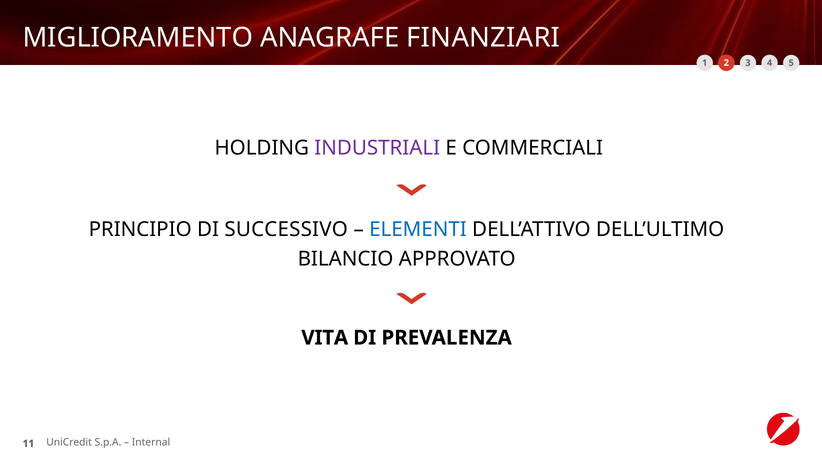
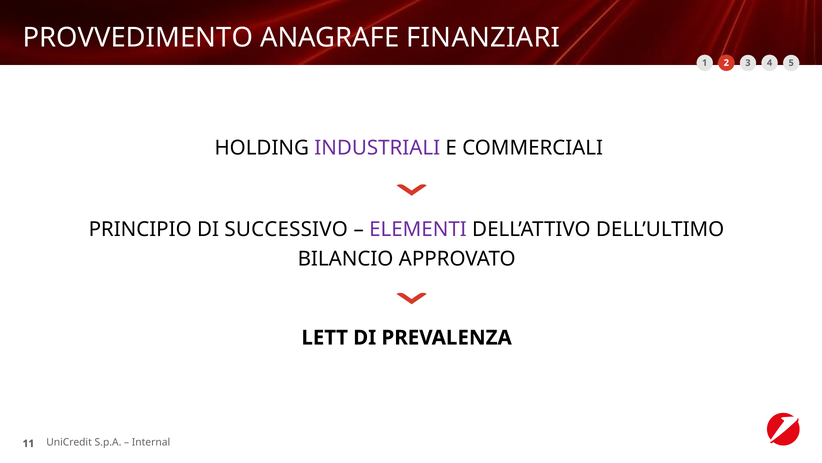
MIGLIORAMENTO: MIGLIORAMENTO -> PROVVEDIMENTO (138, 38)
ELEMENTI colour: blue -> purple (418, 229)
VITA: VITA -> LETT (325, 337)
